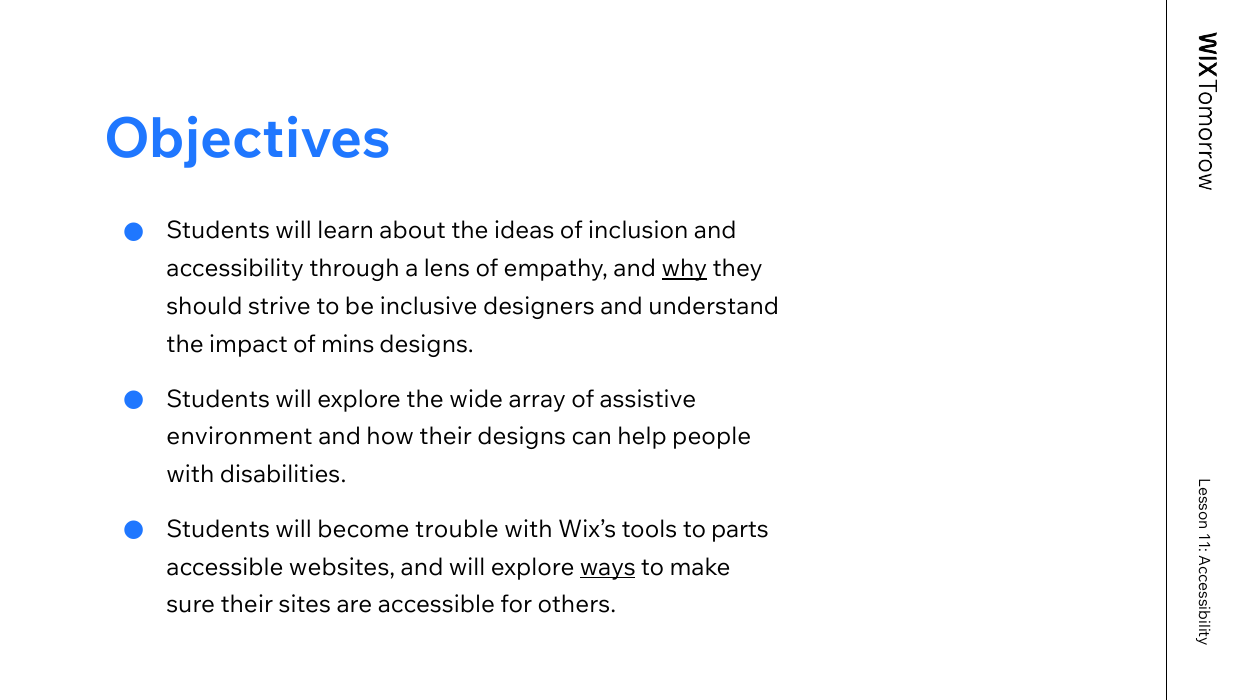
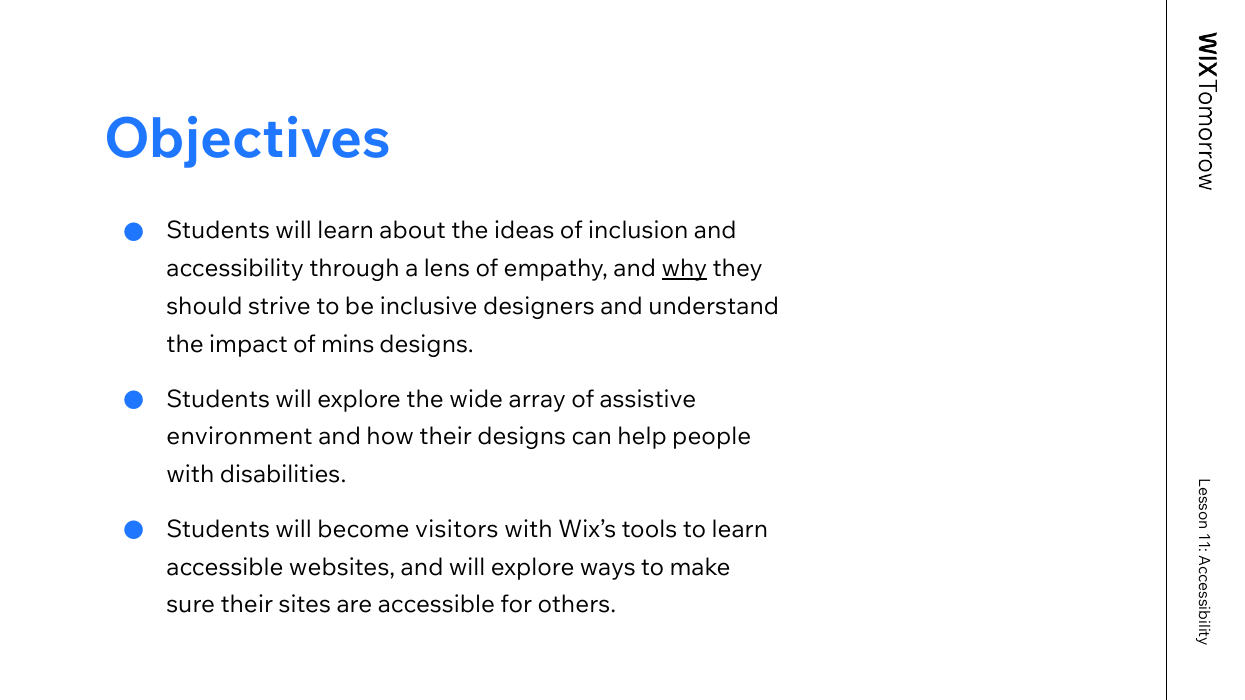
trouble: trouble -> visitors (457, 530)
to parts: parts -> learn (740, 530)
ways underline: present -> none (608, 568)
